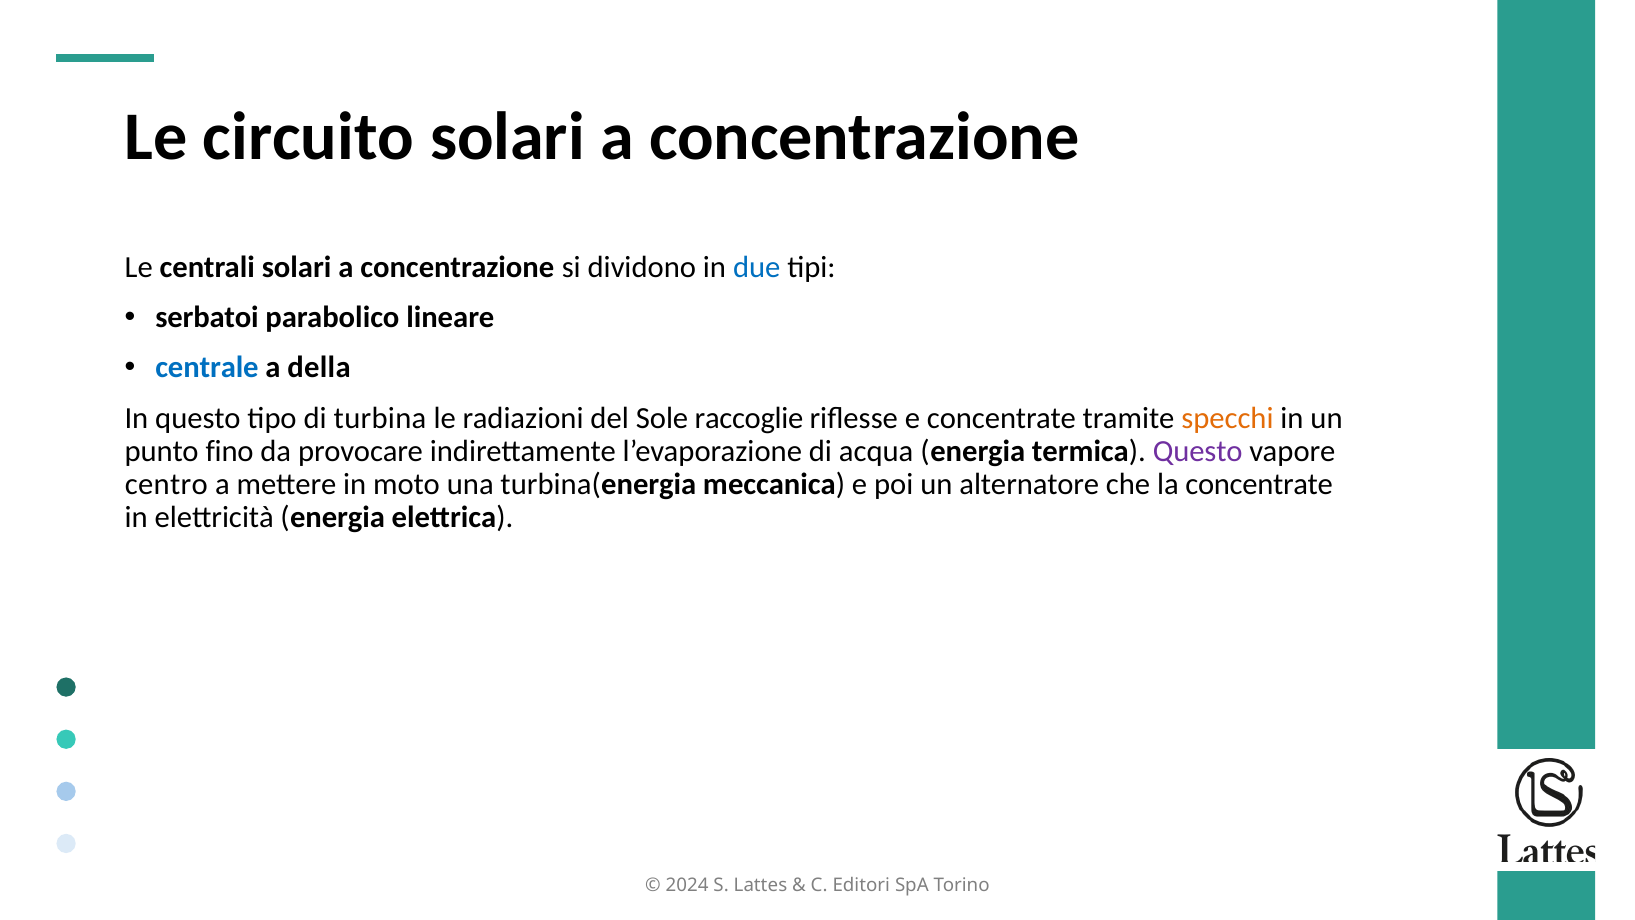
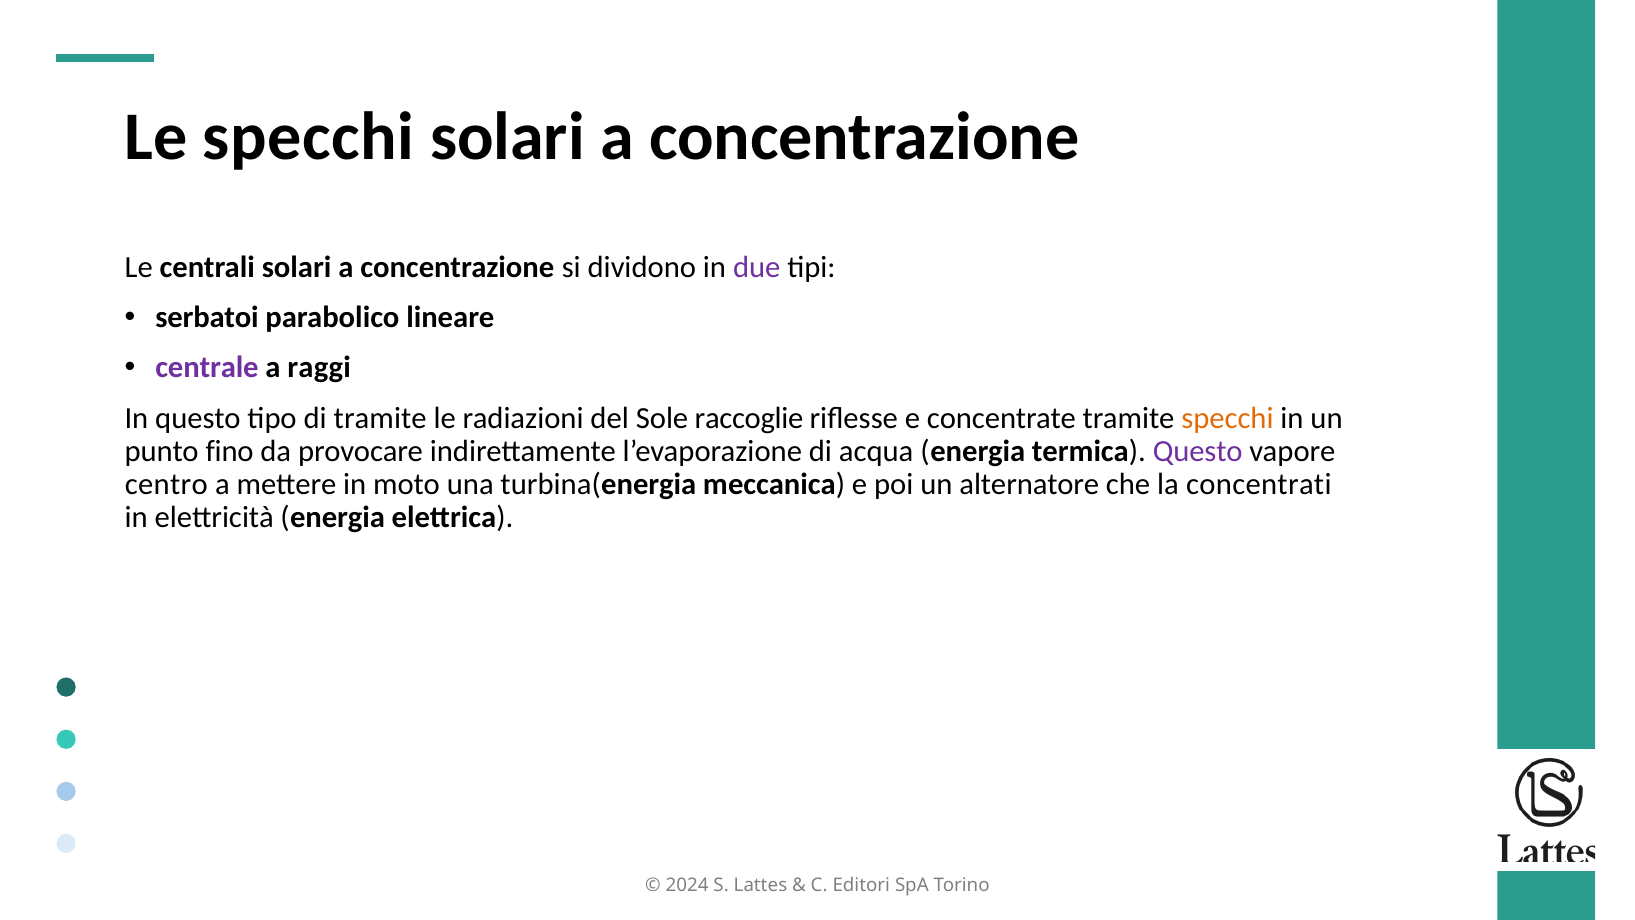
Le circuito: circuito -> specchi (308, 137)
due colour: blue -> purple (757, 267)
centrale colour: blue -> purple (207, 368)
della: della -> raggi (319, 368)
di turbina: turbina -> tramite (380, 418)
la concentrate: concentrate -> concentrati (1259, 484)
